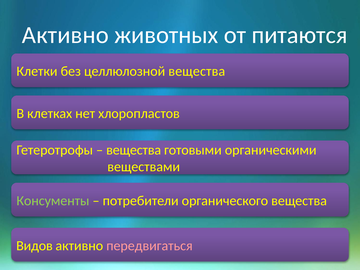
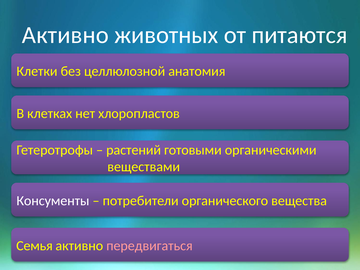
целлюлозной вещества: вещества -> анатомия (197, 71)
вещества: вещества -> растений (134, 150)
Консументы colour: light green -> white (53, 201)
Видов: Видов -> Семья (34, 246)
